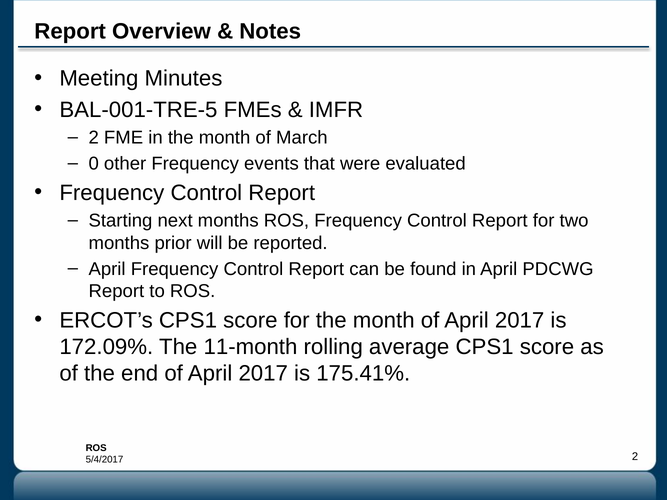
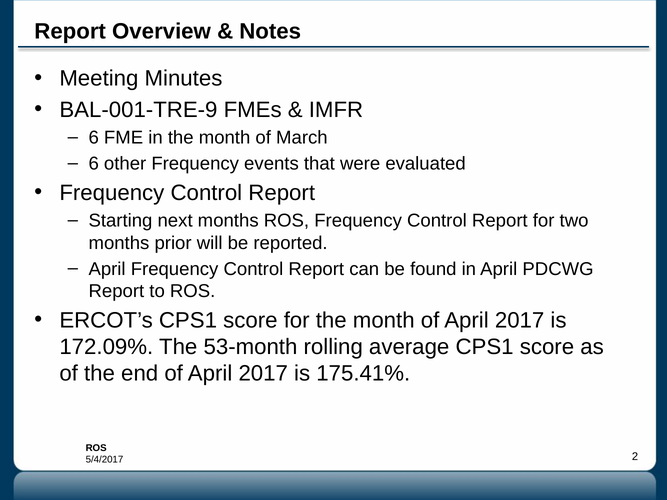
BAL-001-TRE-5: BAL-001-TRE-5 -> BAL-001-TRE-9 (138, 110)
2: 2 -> 6 (94, 138)
0: 0 -> 6 (94, 164)
11-month: 11-month -> 53-month (250, 347)
